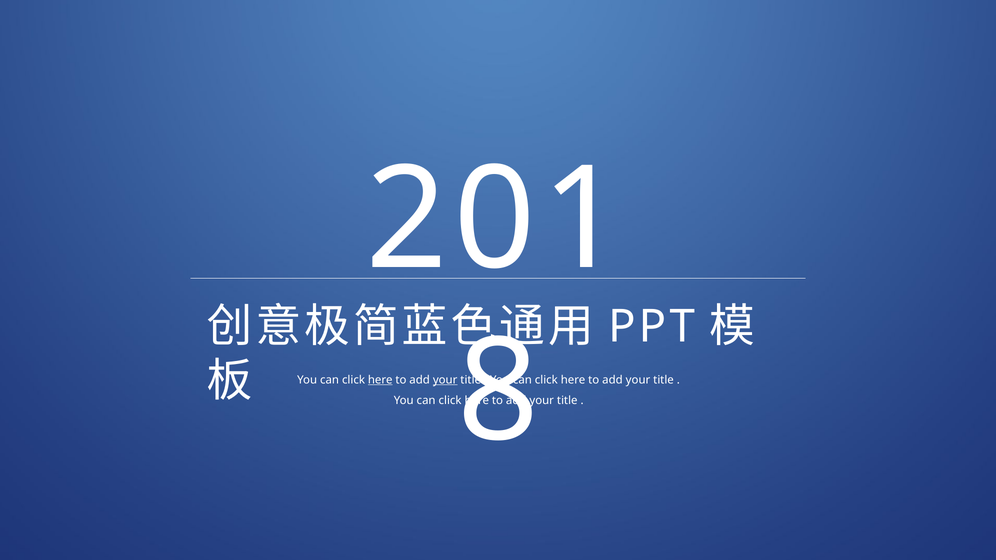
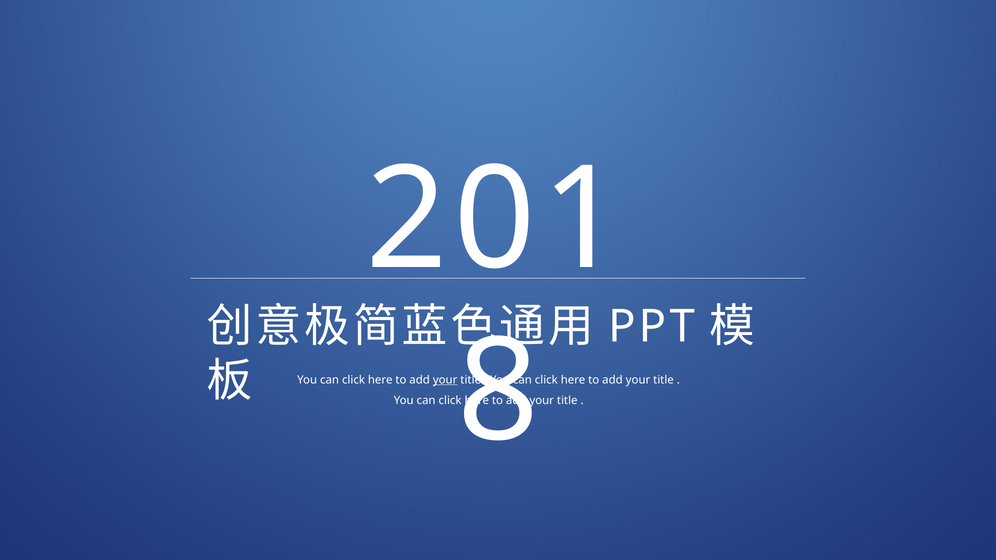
here underline: present -> none (380, 380)
